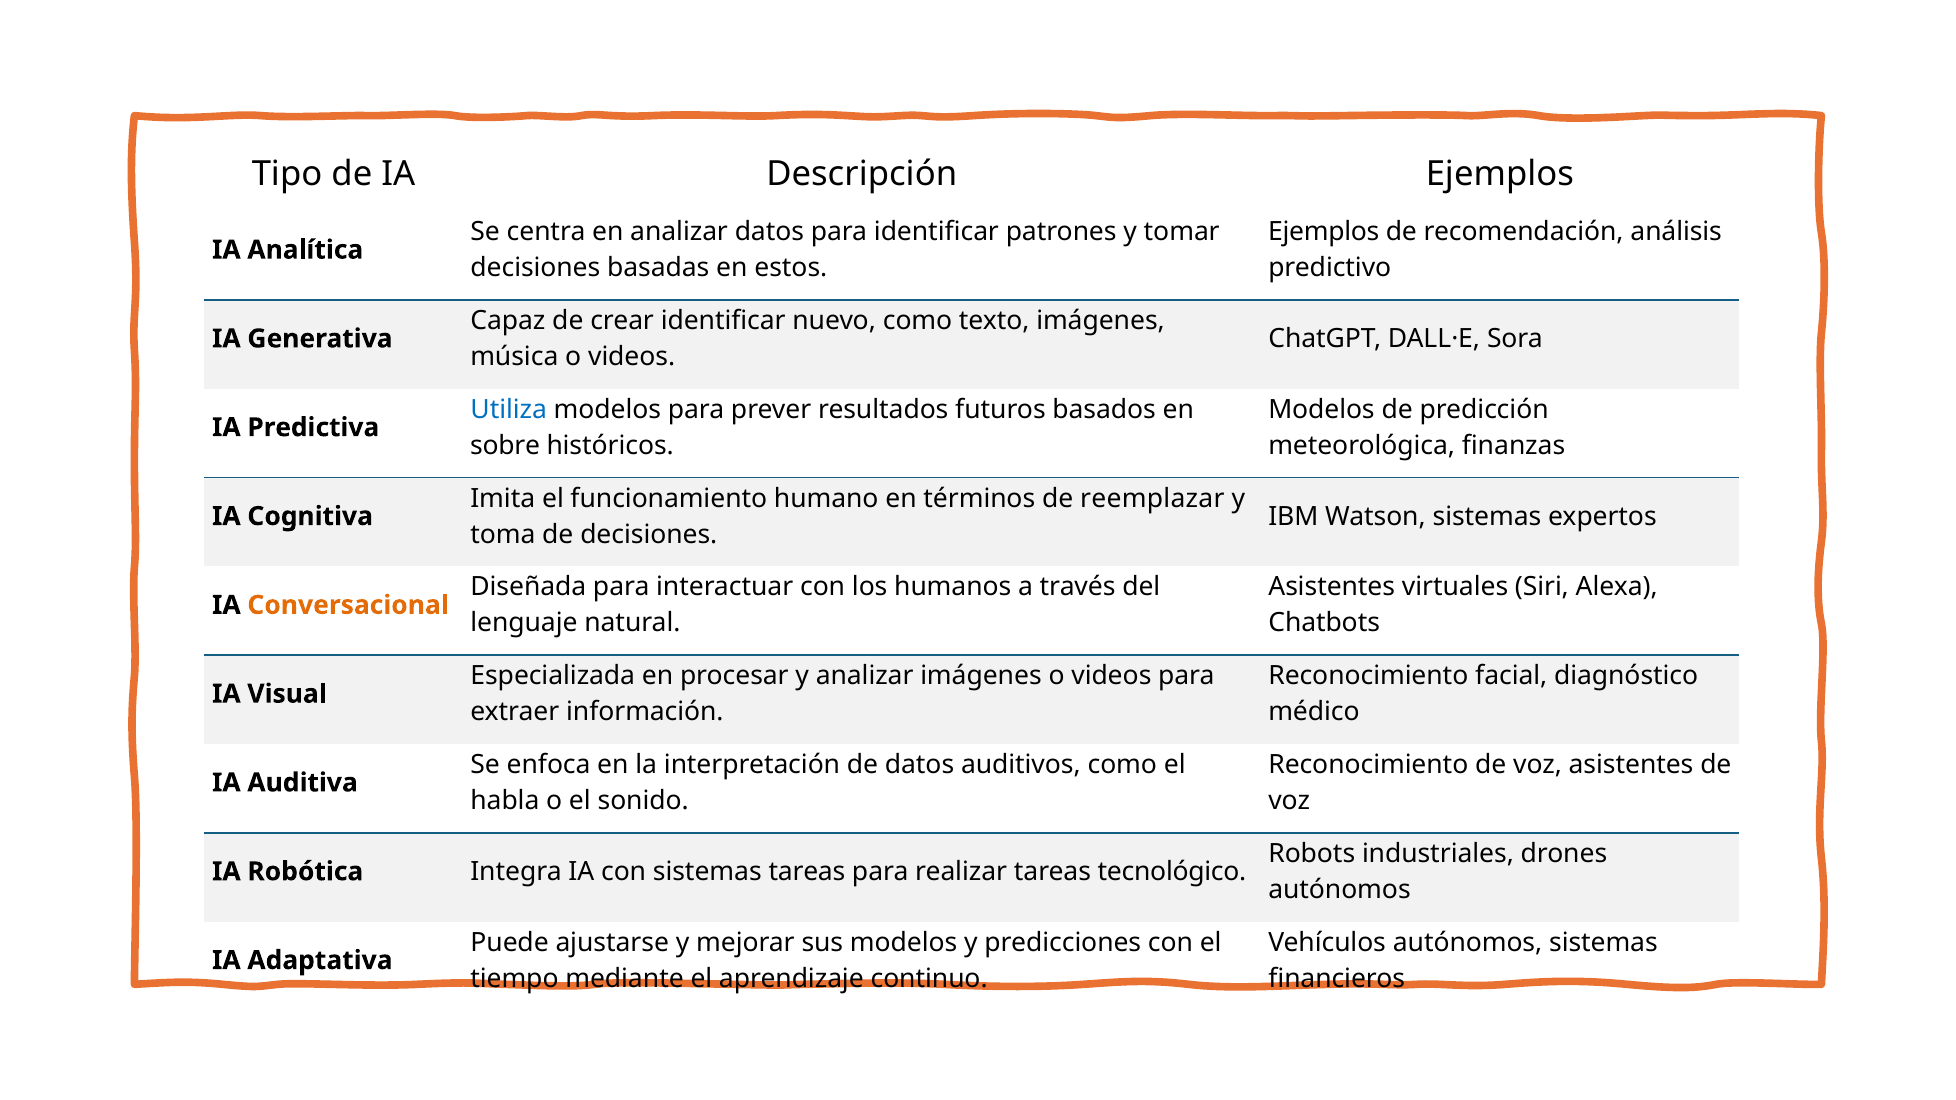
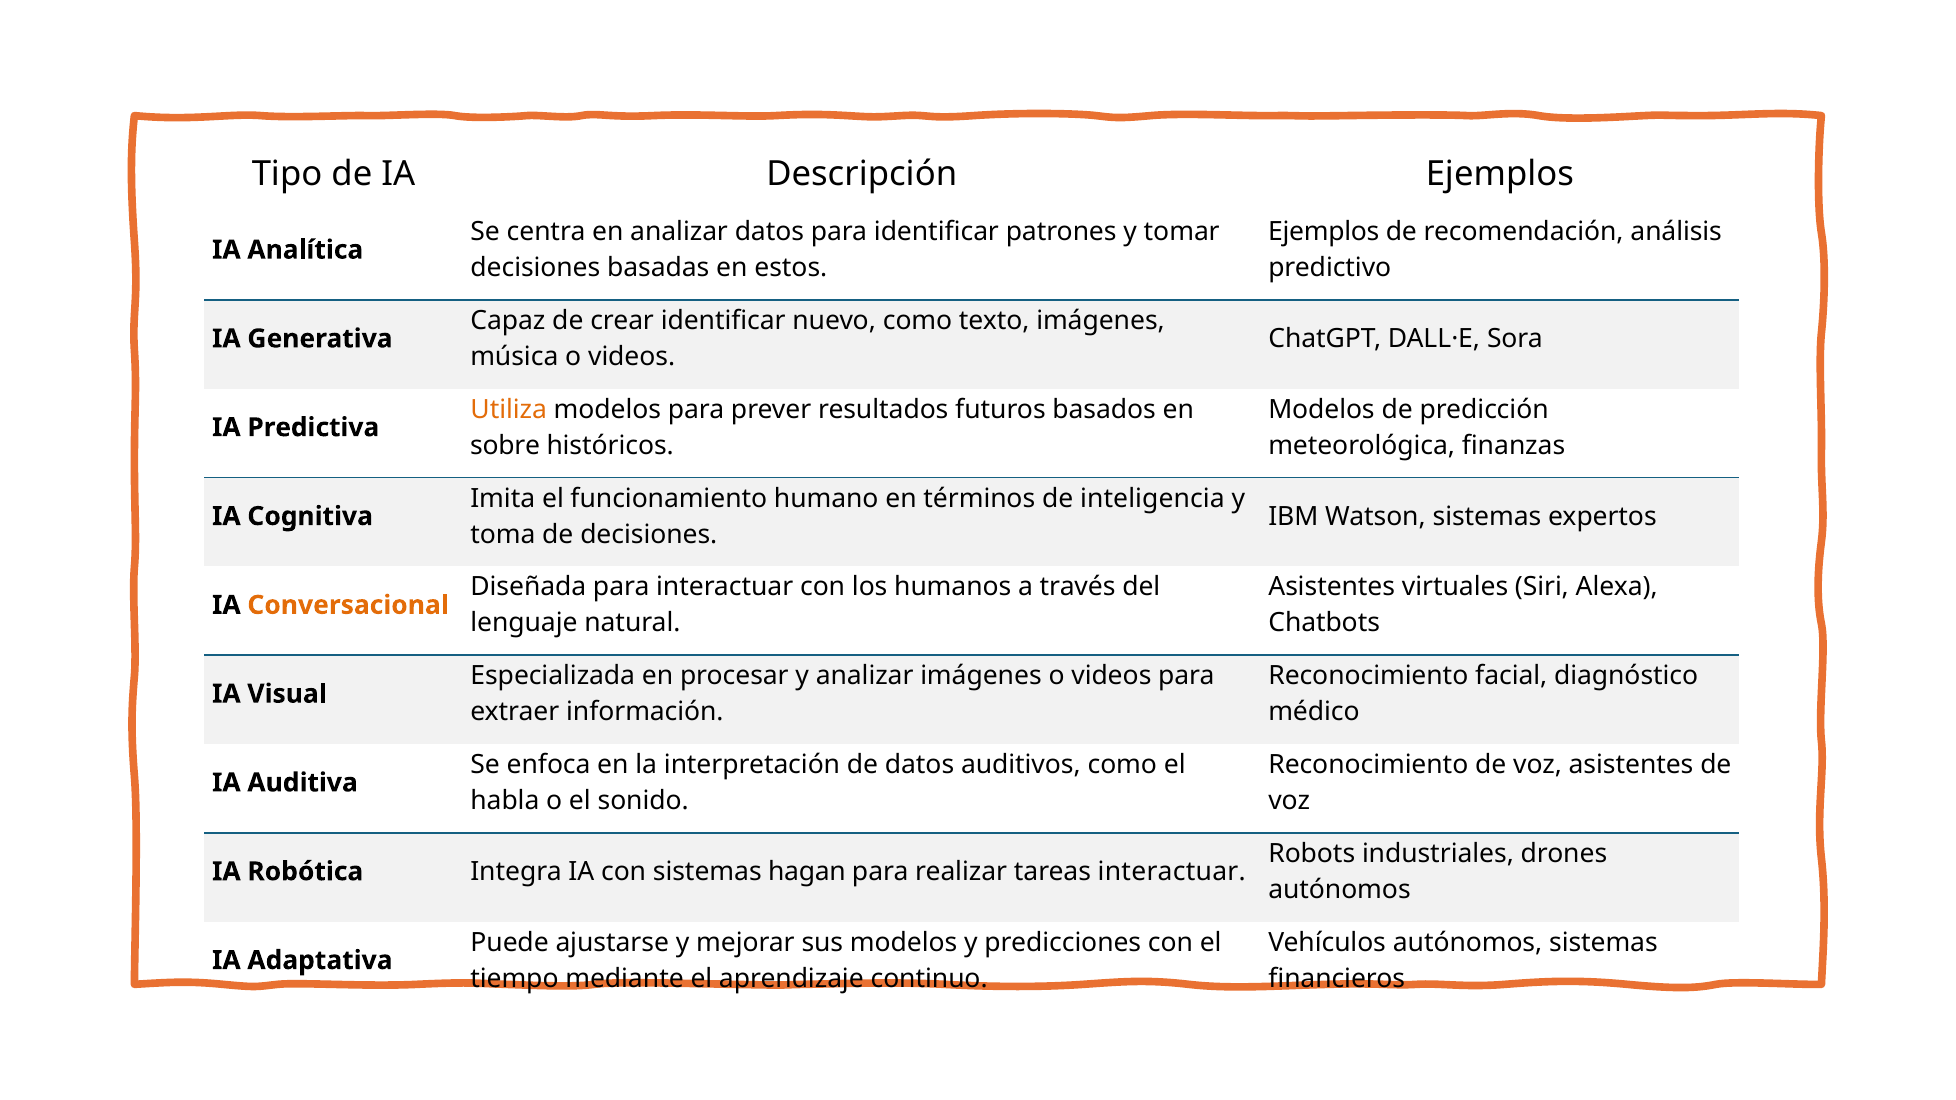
Utiliza colour: blue -> orange (509, 410)
reemplazar: reemplazar -> inteligencia (1152, 498)
sistemas tareas: tareas -> hagan (807, 872)
tareas tecnológico: tecnológico -> interactuar (1172, 872)
